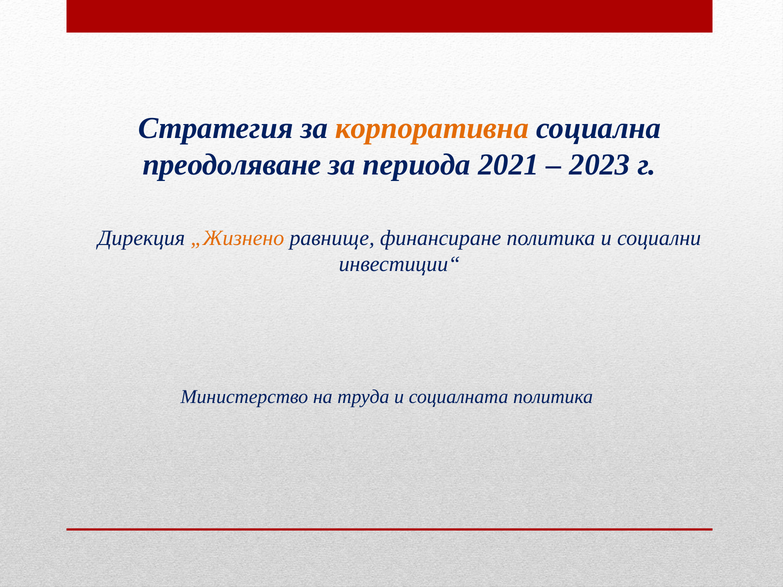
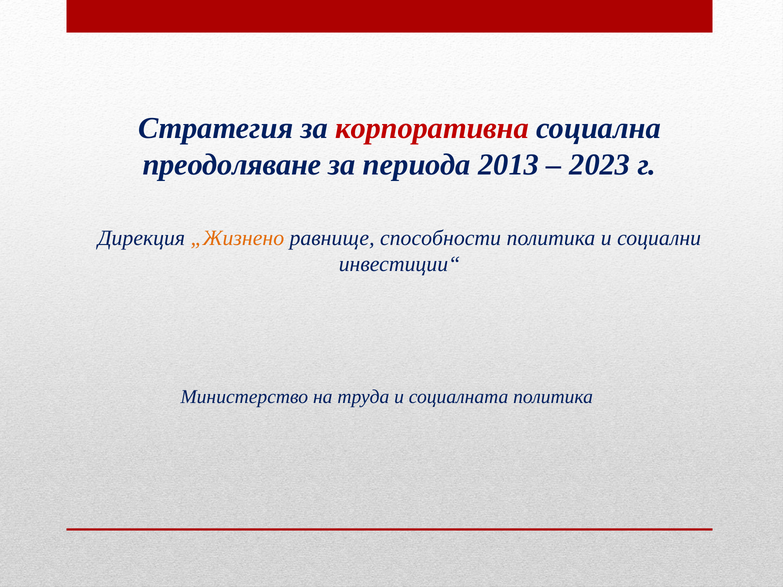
корпоративна colour: orange -> red (432, 128)
2021: 2021 -> 2013 (509, 165)
финансиране: финансиране -> способности (441, 238)
